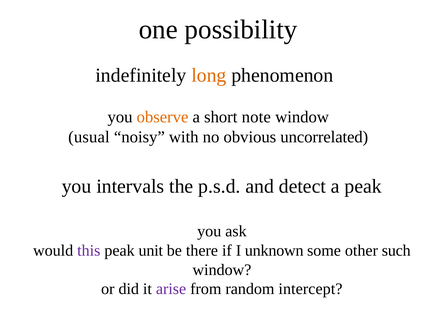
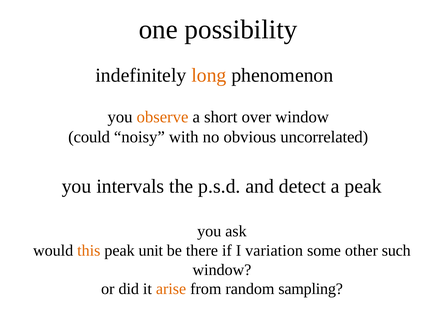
note: note -> over (256, 117)
usual: usual -> could (89, 137)
this colour: purple -> orange (89, 250)
unknown: unknown -> variation (274, 250)
arise colour: purple -> orange (171, 289)
intercept: intercept -> sampling (311, 289)
